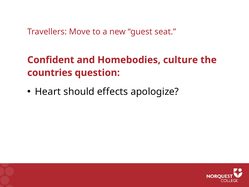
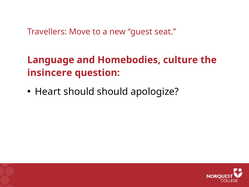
Confident: Confident -> Language (51, 60)
countries: countries -> insincere (50, 73)
should effects: effects -> should (113, 92)
